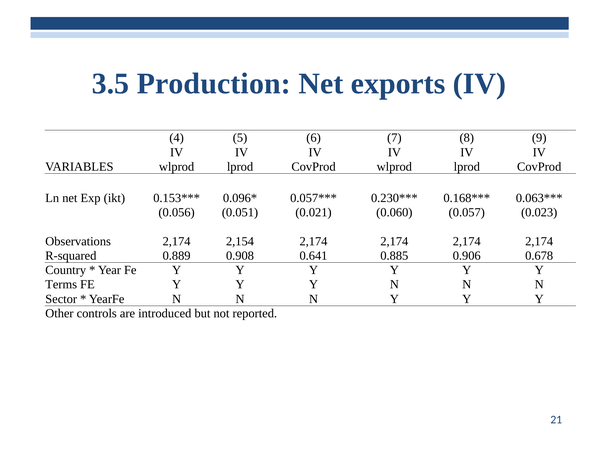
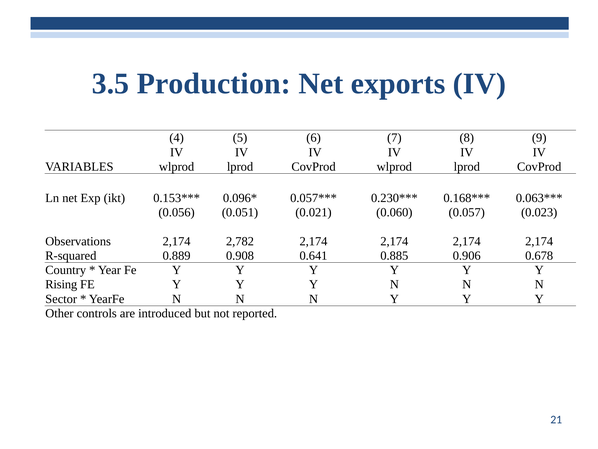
2,154: 2,154 -> 2,782 (240, 241)
Terms: Terms -> Rising (61, 284)
